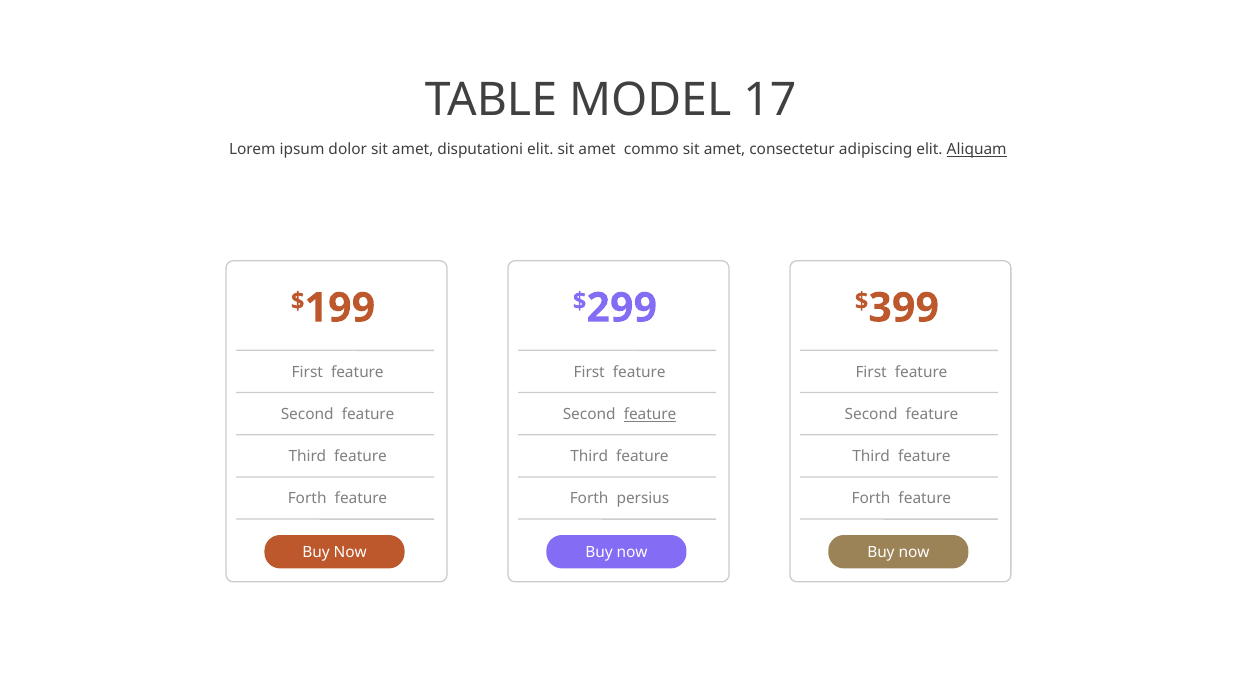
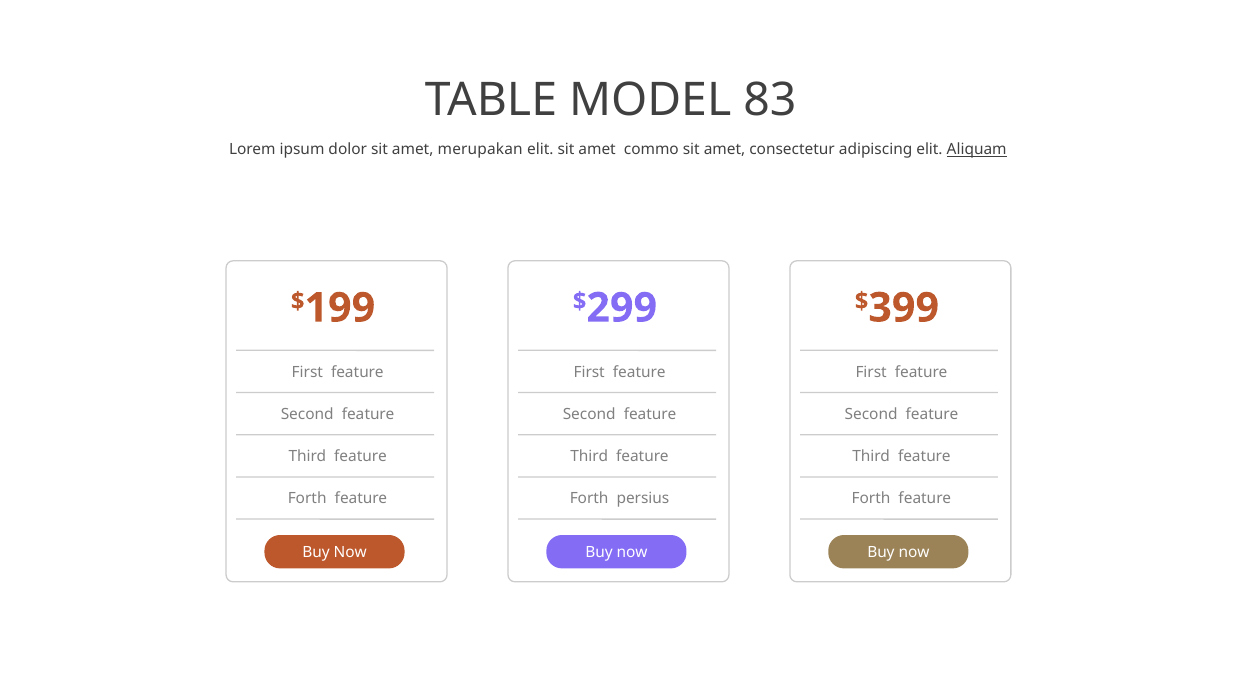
17: 17 -> 83 (770, 100)
disputationi: disputationi -> merupakan (480, 150)
feature underline: present -> none (650, 414)
